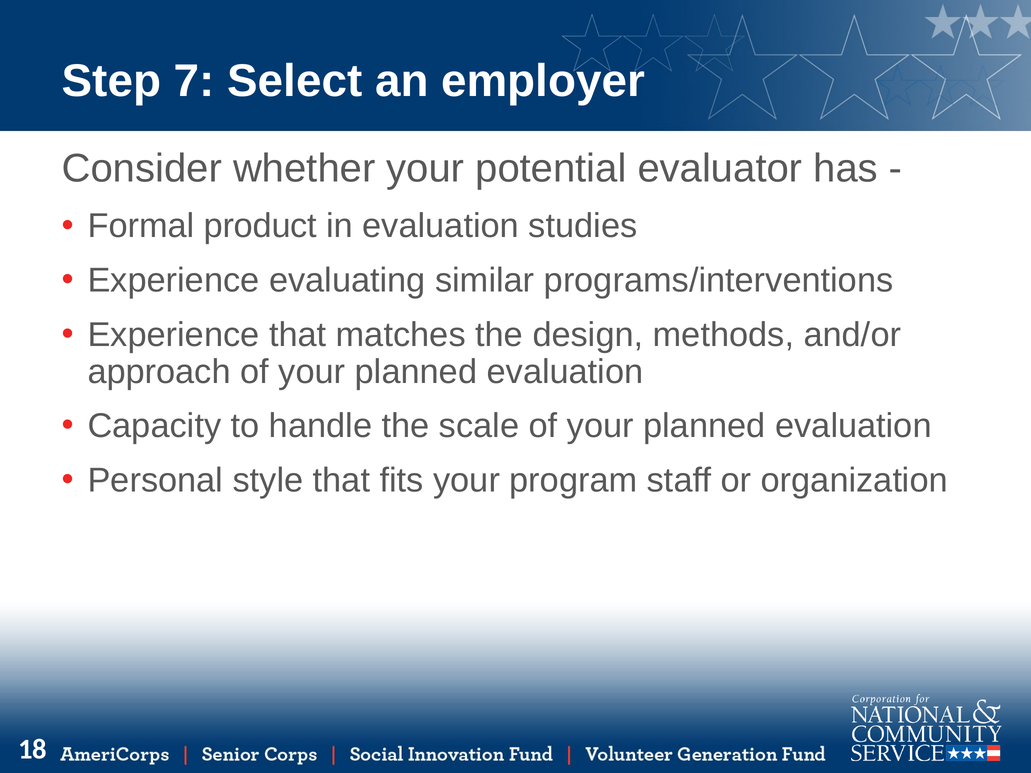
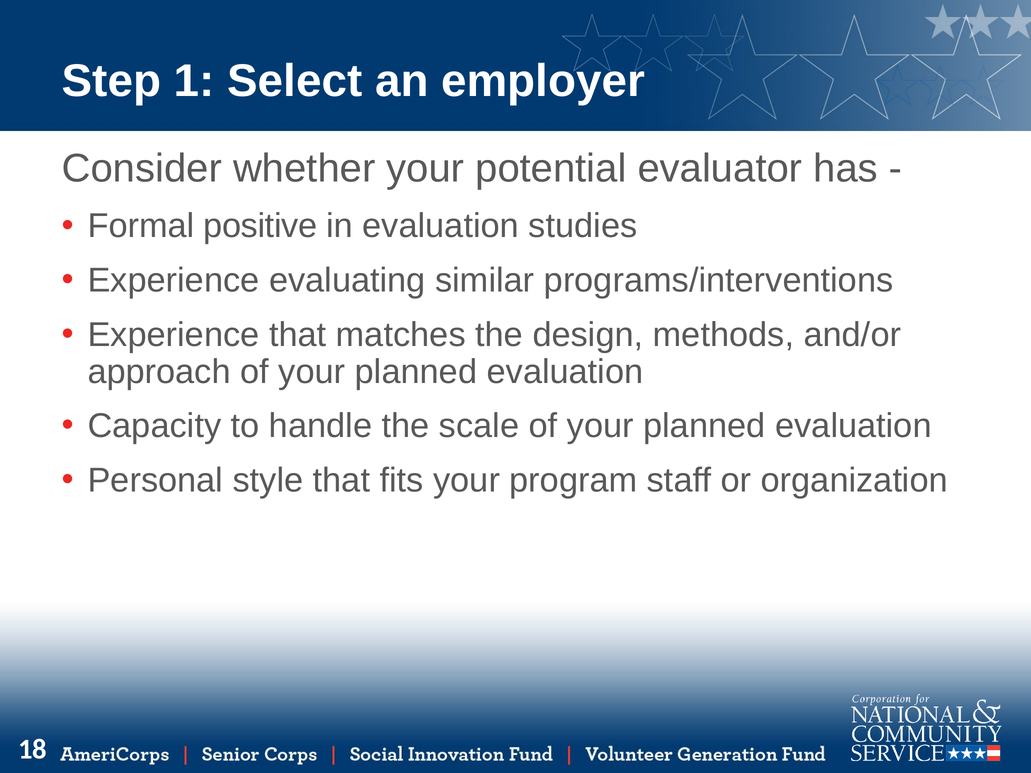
7: 7 -> 1 (194, 81)
product: product -> positive (260, 226)
